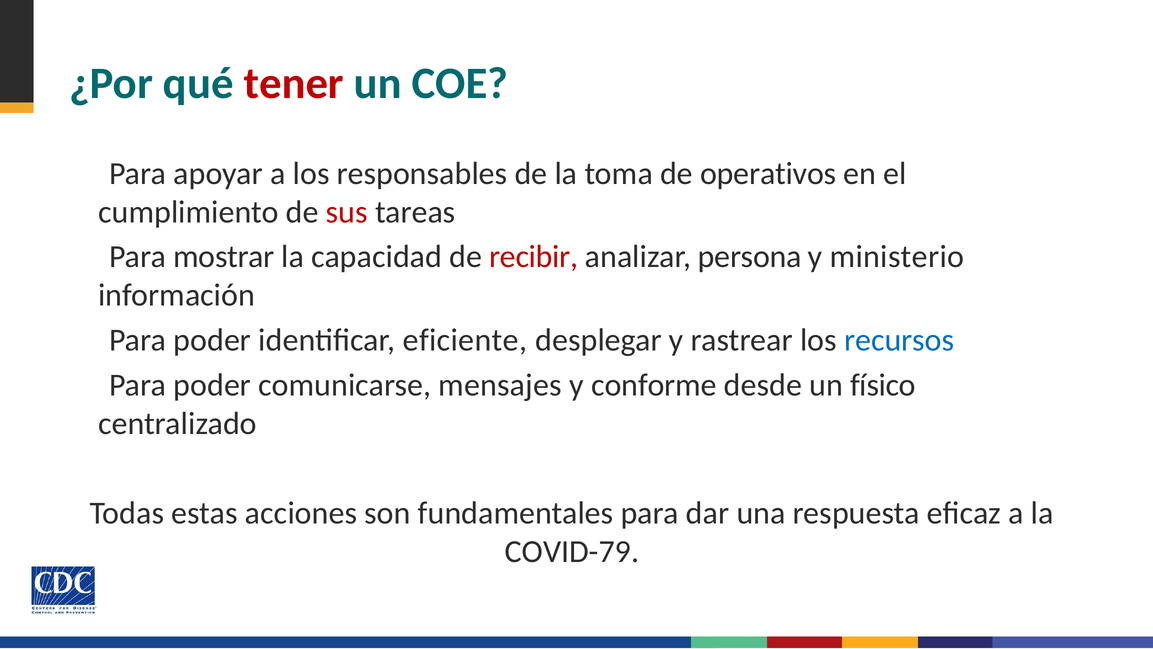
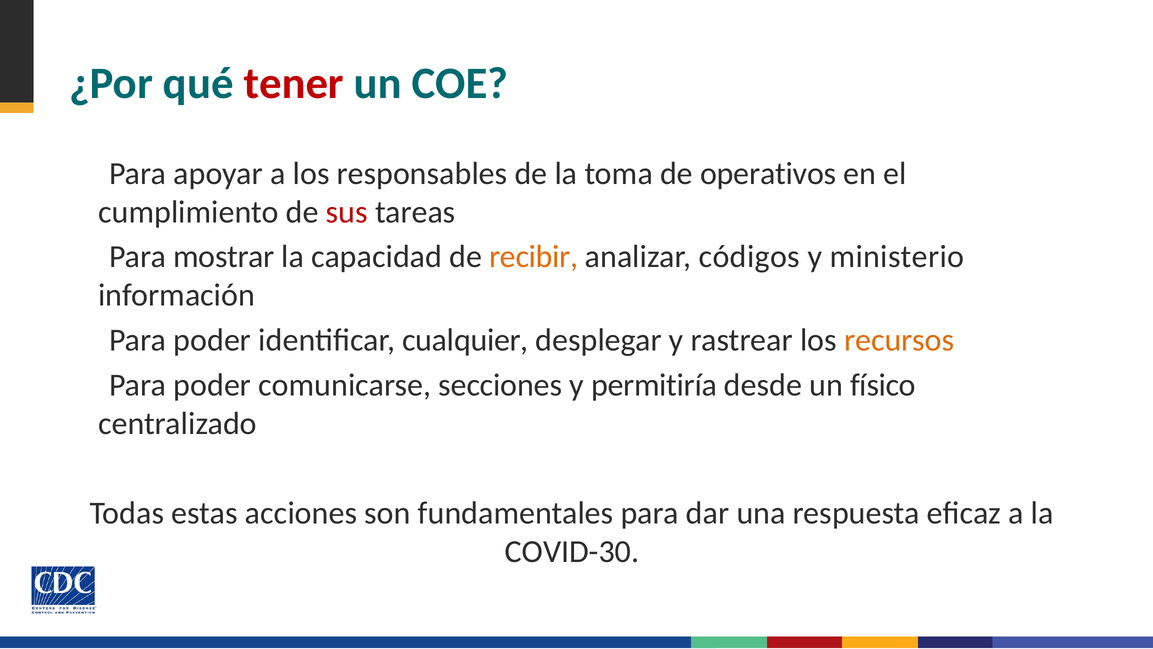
recibir colour: red -> orange (534, 257)
persona: persona -> códigos (749, 257)
eficiente: eficiente -> cualquier (465, 340)
recursos colour: blue -> orange (899, 340)
mensajes: mensajes -> secciones (500, 385)
conforme: conforme -> permitiría (654, 385)
COVID-79: COVID-79 -> COVID-30 (572, 551)
